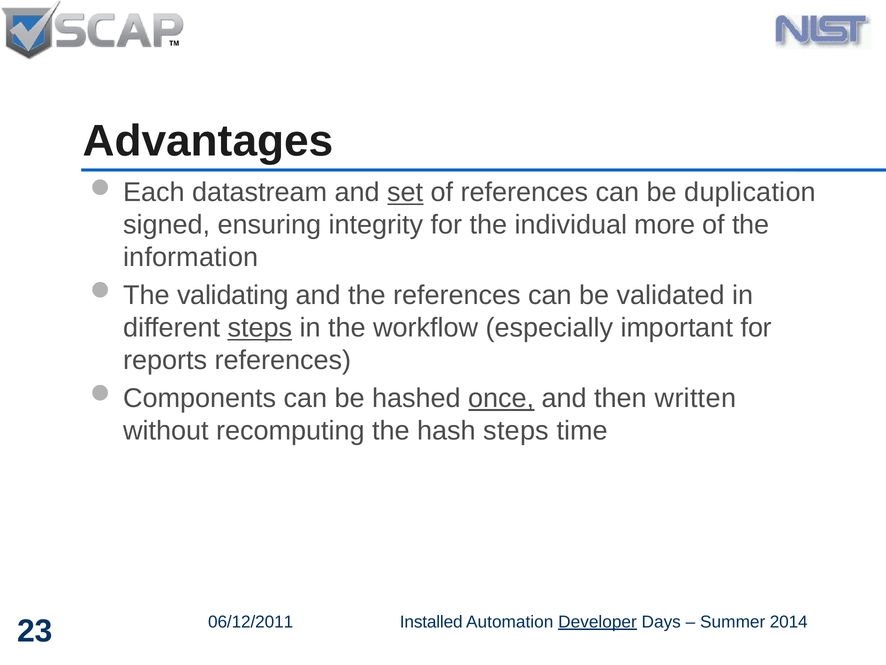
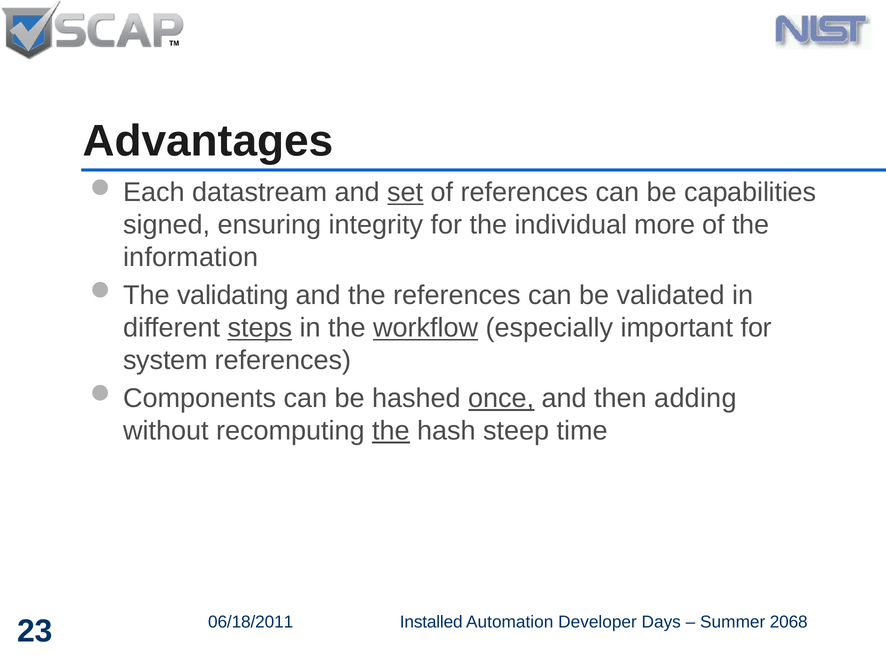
duplication: duplication -> capabilities (750, 192)
workflow underline: none -> present (426, 328)
reports: reports -> system (165, 360)
written: written -> adding (695, 398)
the underline: none -> present (391, 431)
hash steps: steps -> steep (516, 431)
06/12/2011: 06/12/2011 -> 06/18/2011 (251, 621)
Developer underline: present -> none (598, 621)
2014: 2014 -> 2068 (789, 621)
